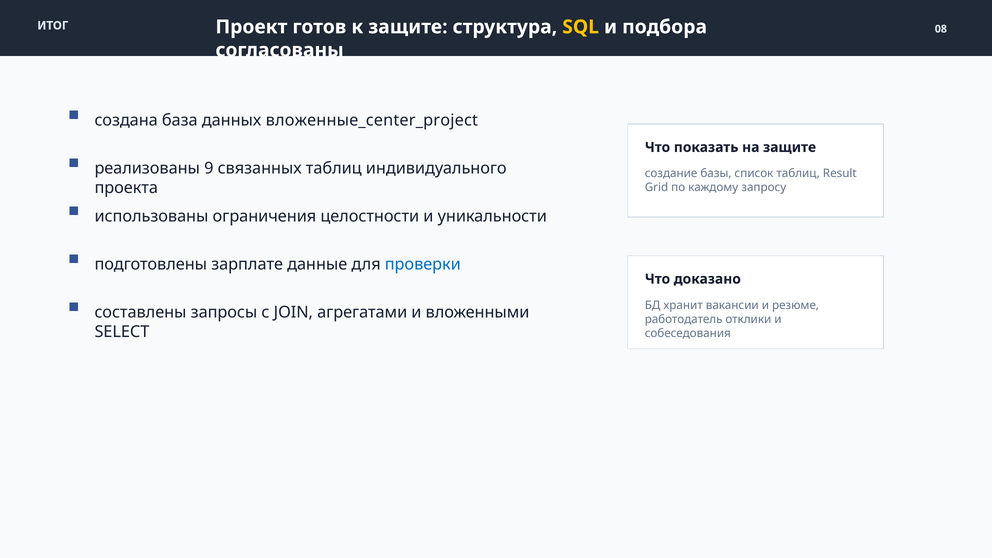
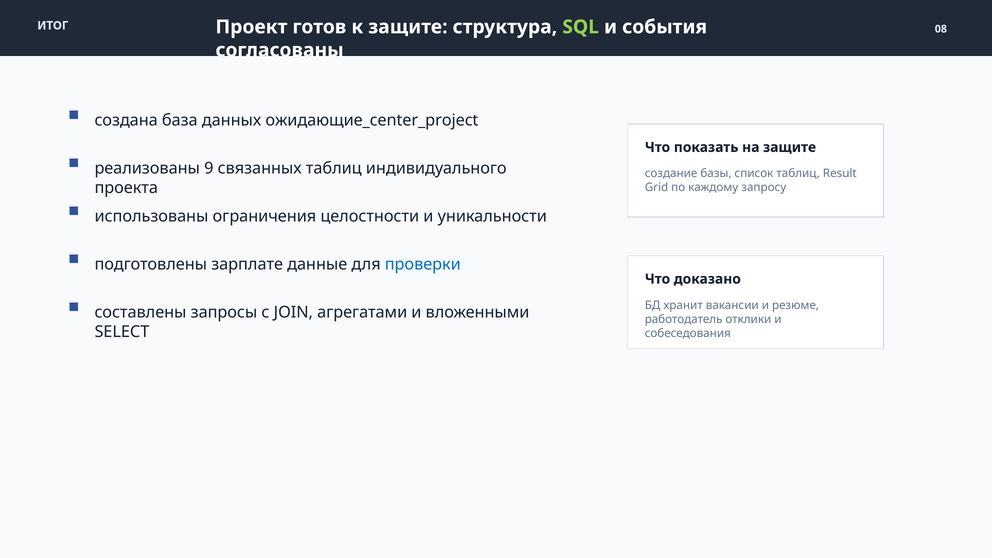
SQL colour: yellow -> light green (581, 27)
подбора: подбора -> события (665, 27)
вложенные_center_project: вложенные_center_project -> ожидающие_center_project (372, 120)
